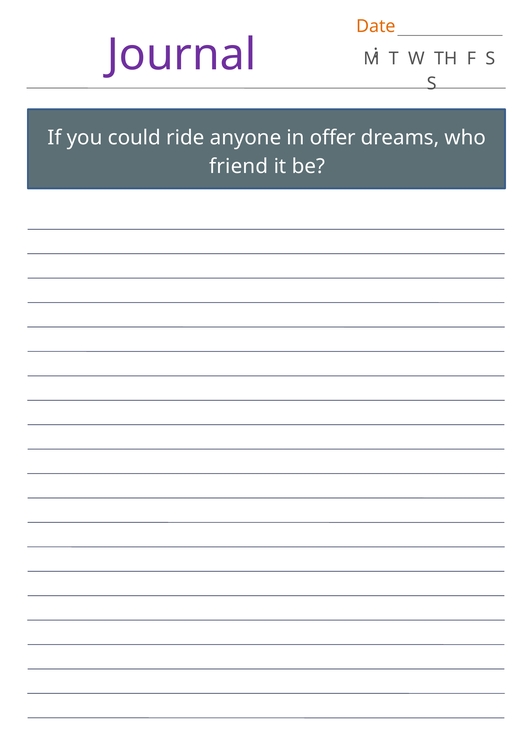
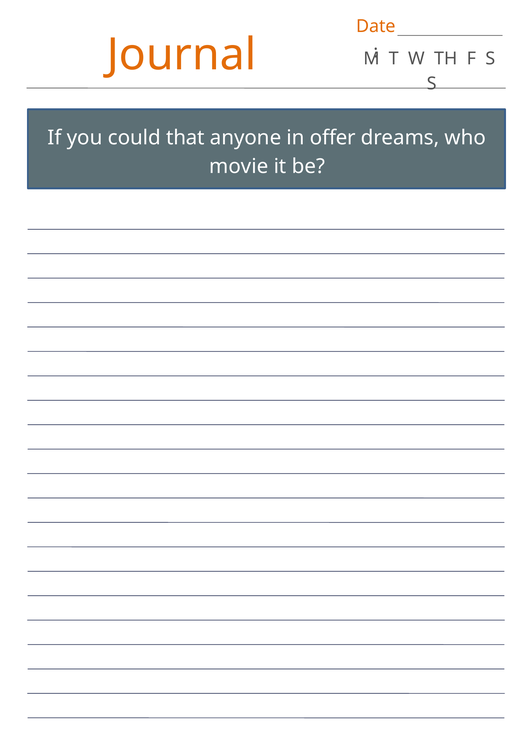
Journal colour: purple -> orange (182, 55)
ride: ride -> that (185, 138)
friend: friend -> movie (239, 167)
